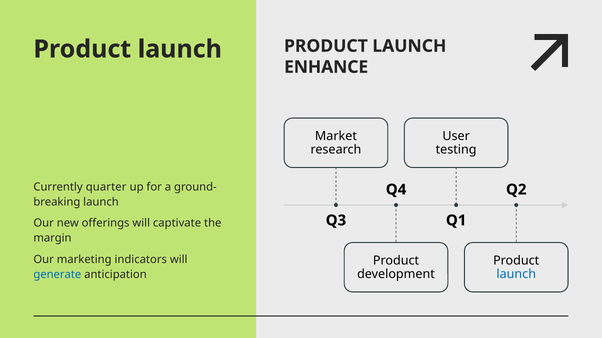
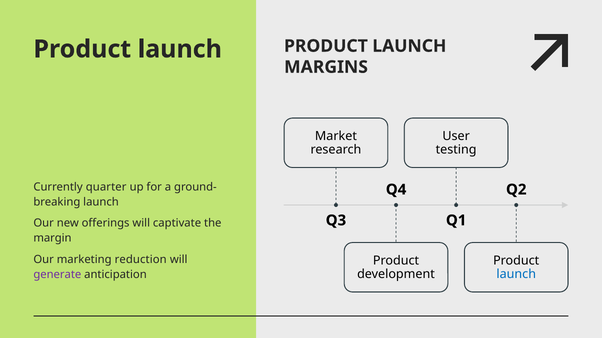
ENHANCE: ENHANCE -> MARGINS (326, 67)
indicators: indicators -> reduction (141, 260)
generate colour: blue -> purple (57, 275)
